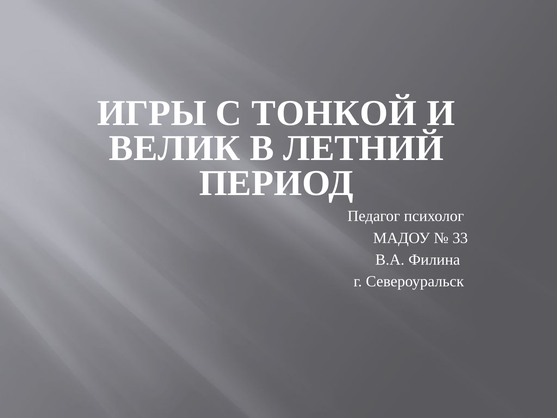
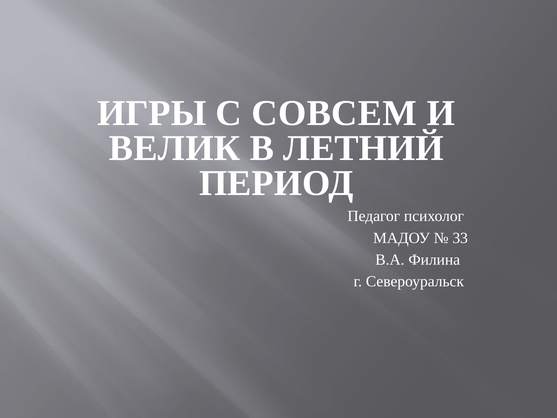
ТОНКОЙ: ТОНКОЙ -> СОВСЕМ (334, 113)
